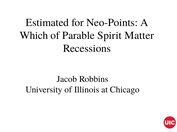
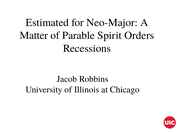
Neo-Points: Neo-Points -> Neo-Major (112, 23)
Which: Which -> Matter (34, 36)
Matter: Matter -> Orders (139, 36)
